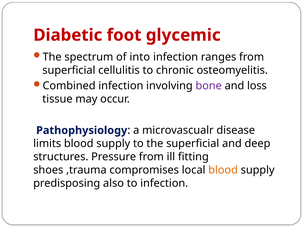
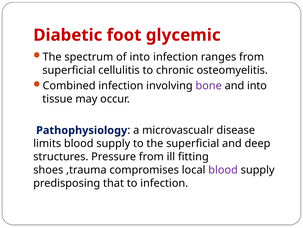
and loss: loss -> into (257, 86)
blood colour: orange -> purple (223, 169)
also: also -> that (114, 183)
